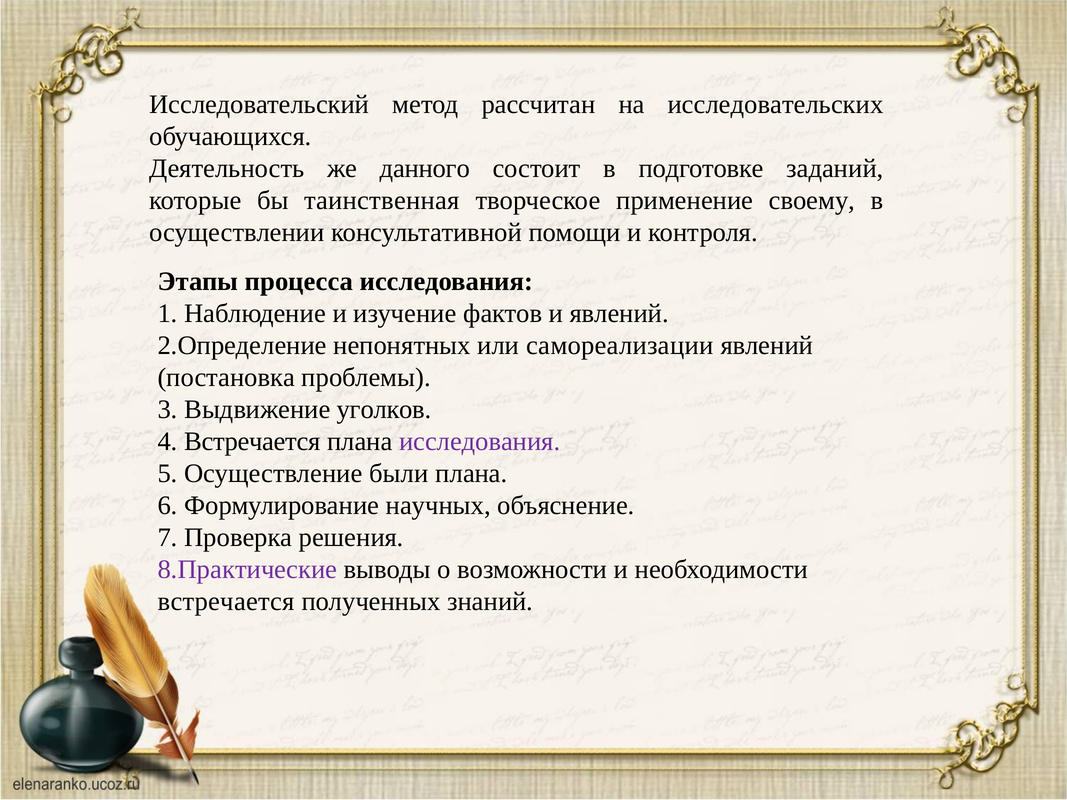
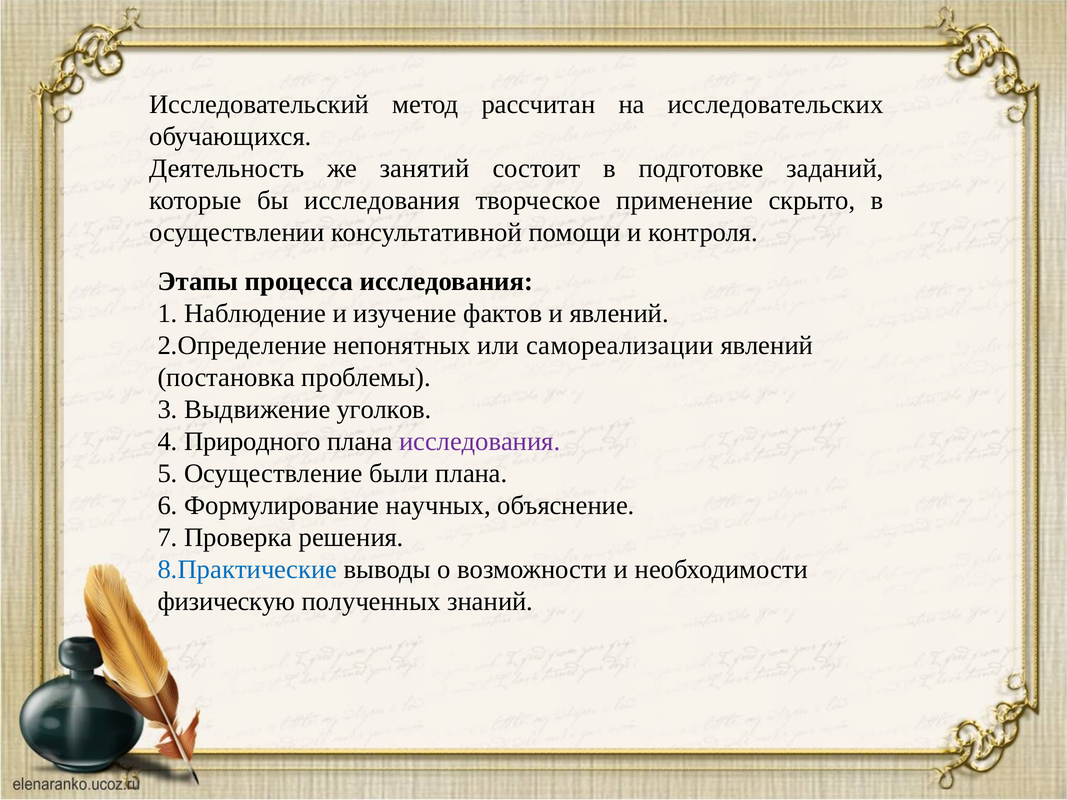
данного: данного -> занятий (425, 168)
бы таинственная: таинственная -> исследования (382, 200)
своему: своему -> скрыто (812, 200)
4 Встречается: Встречается -> Природного (252, 442)
8.Практические colour: purple -> blue (247, 570)
встречается: встречается -> физическую (226, 602)
